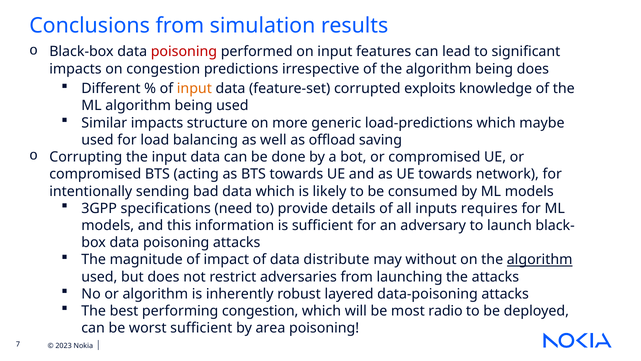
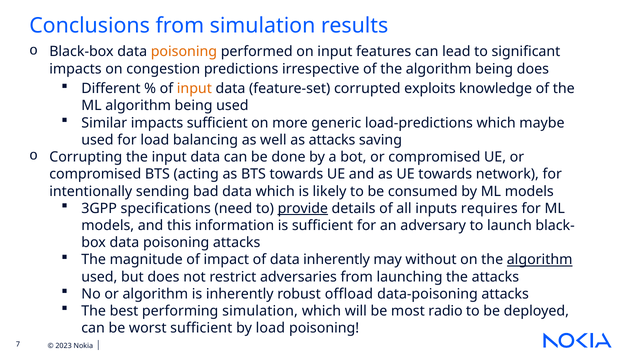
poisoning colour: red -> orange (184, 52)
impacts structure: structure -> sufficient (217, 123)
as offload: offload -> attacks (332, 140)
provide underline: none -> present (303, 208)
data distribute: distribute -> inherently (337, 259)
layered: layered -> offload (349, 294)
performing congestion: congestion -> simulation (260, 311)
by area: area -> load (270, 328)
